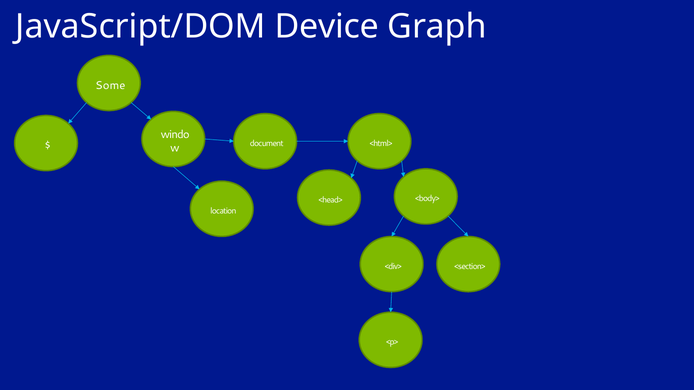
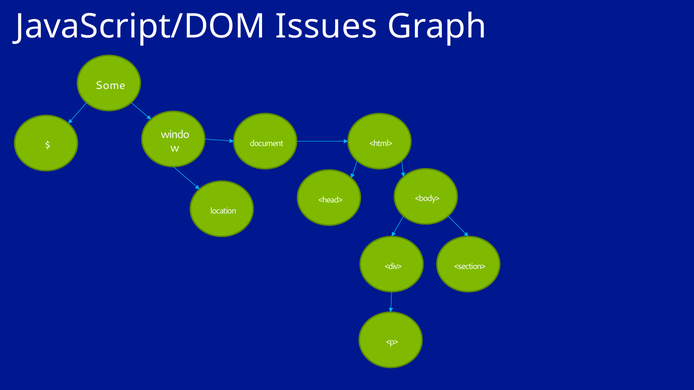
Device: Device -> Issues (326, 27)
